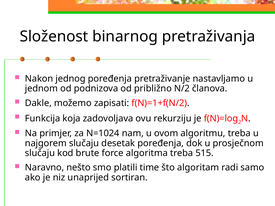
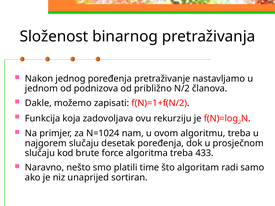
515: 515 -> 433 (205, 153)
